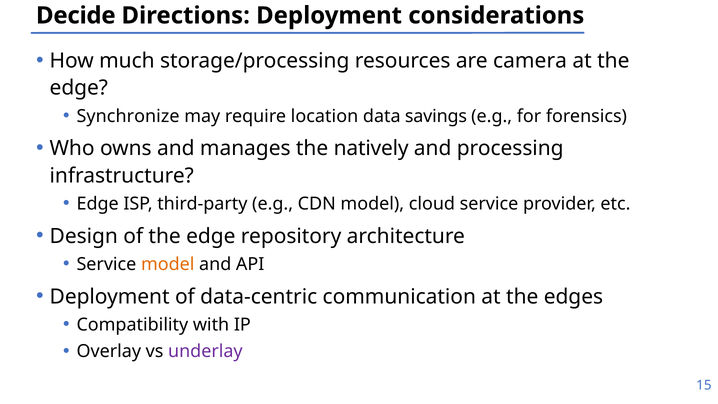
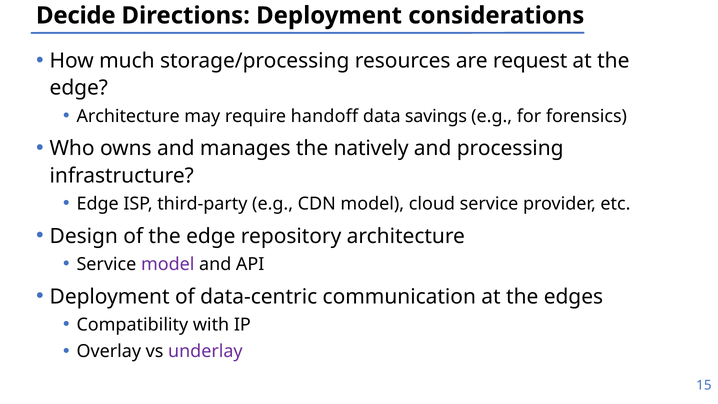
camera: camera -> request (530, 61)
Synchronize: Synchronize -> Architecture (128, 116)
location: location -> handoff (324, 116)
model colour: orange -> purple (168, 264)
